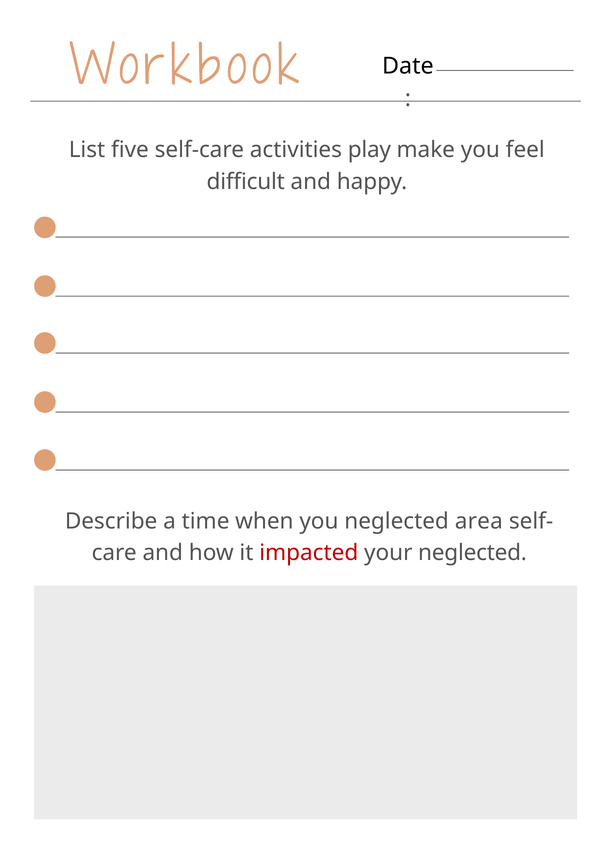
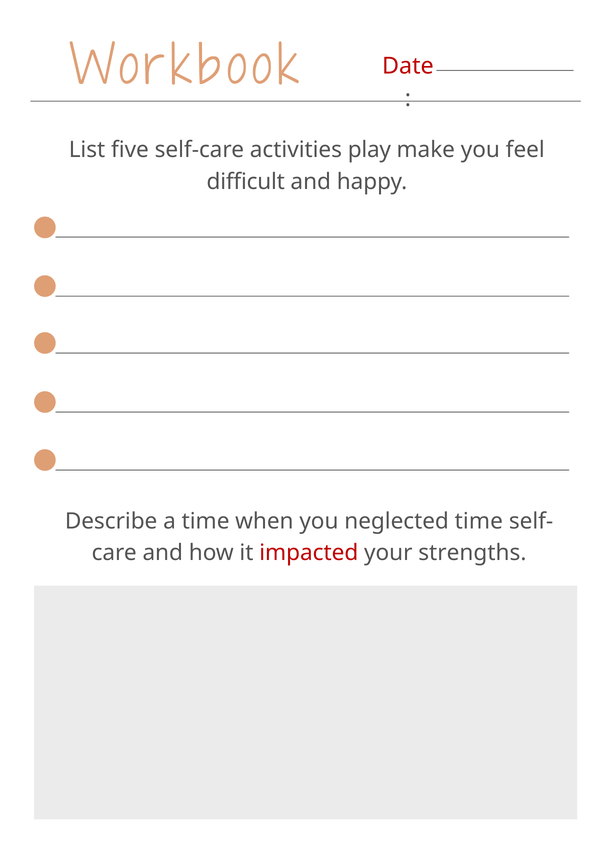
Date colour: black -> red (408, 66)
neglected area: area -> time (479, 522)
your neglected: neglected -> strengths (472, 553)
